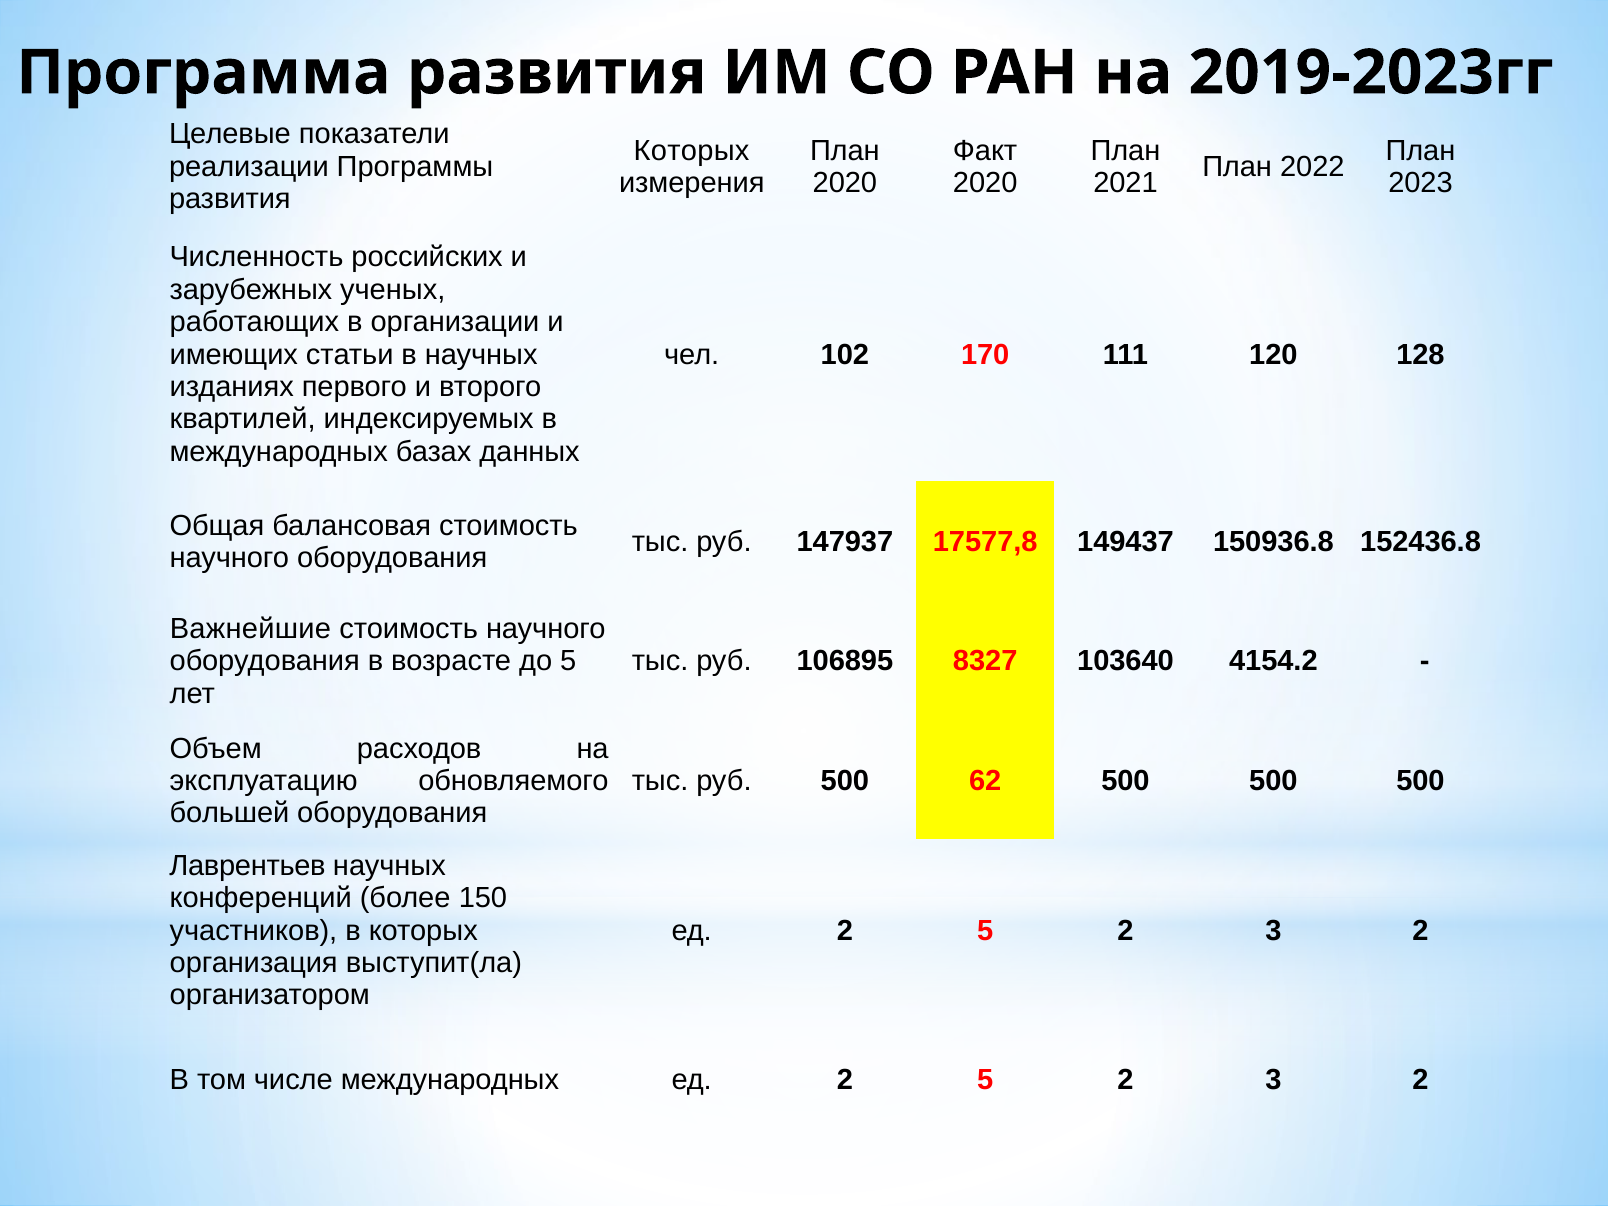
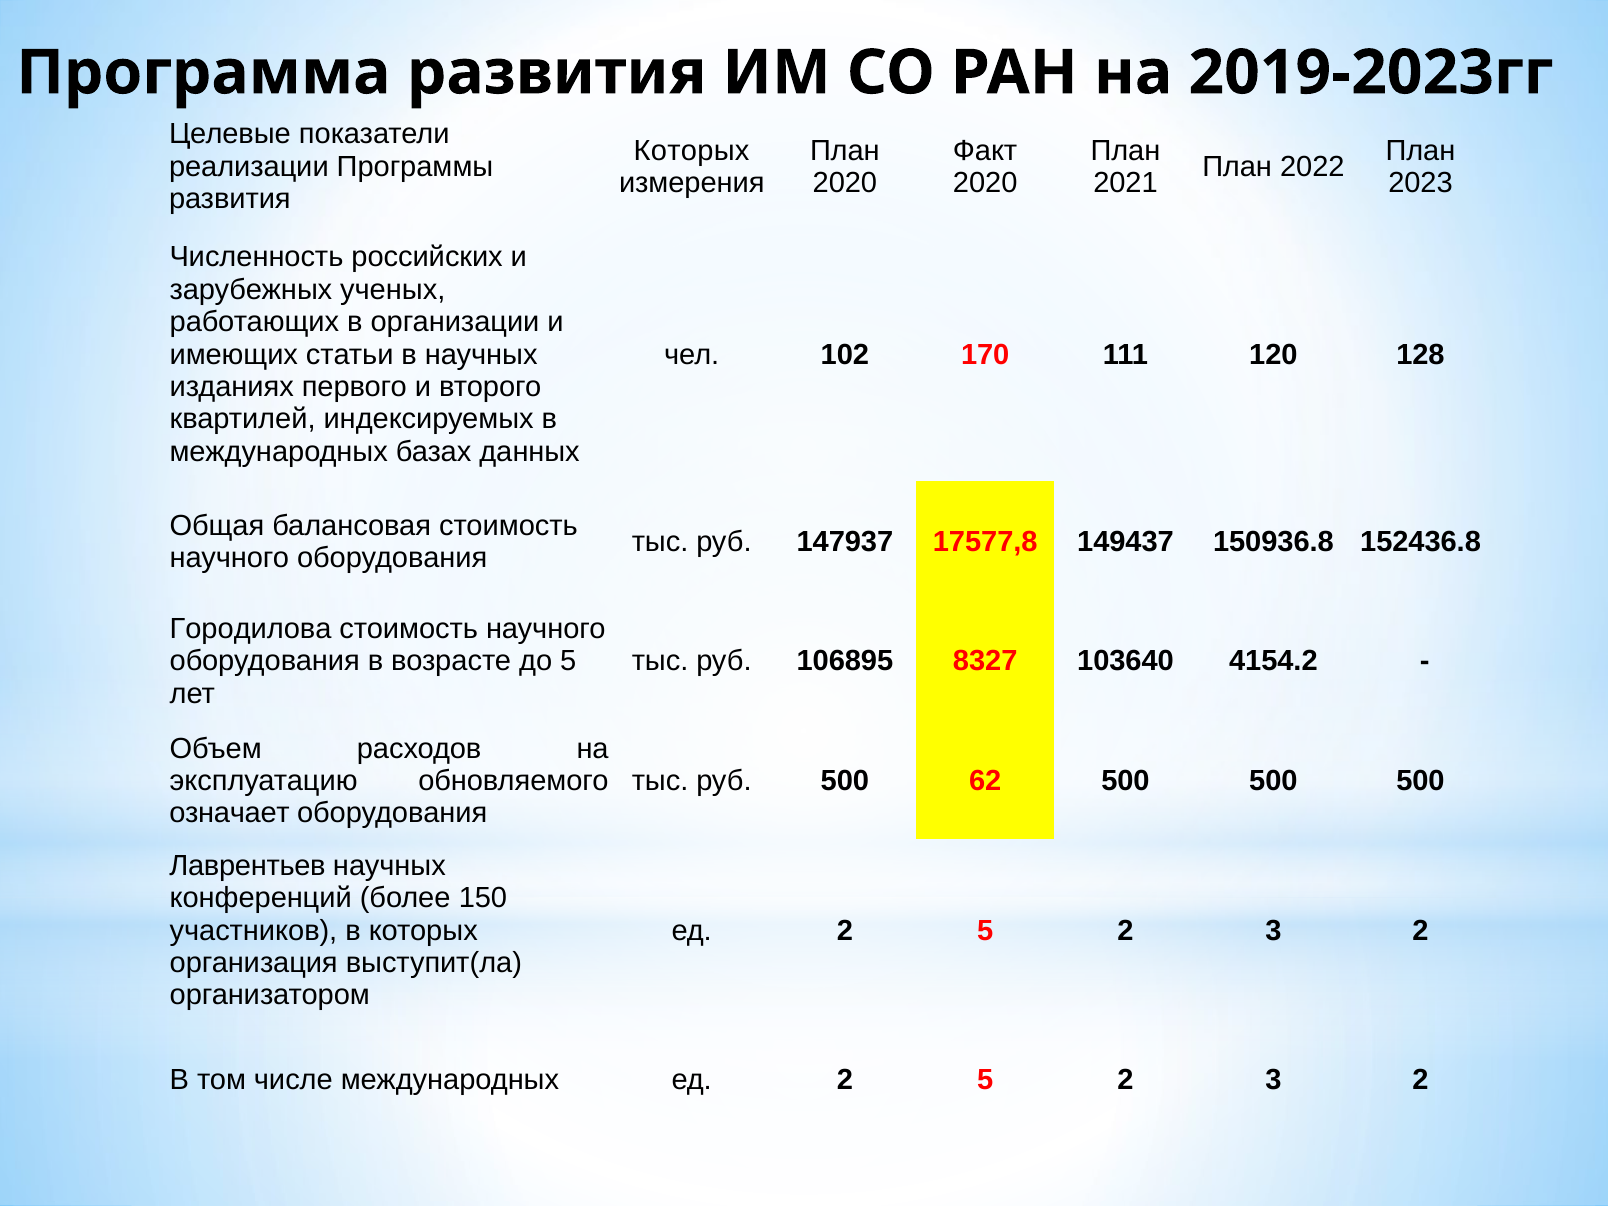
Важнейшие: Важнейшие -> Городилова (251, 629)
большей: большей -> означает (230, 813)
